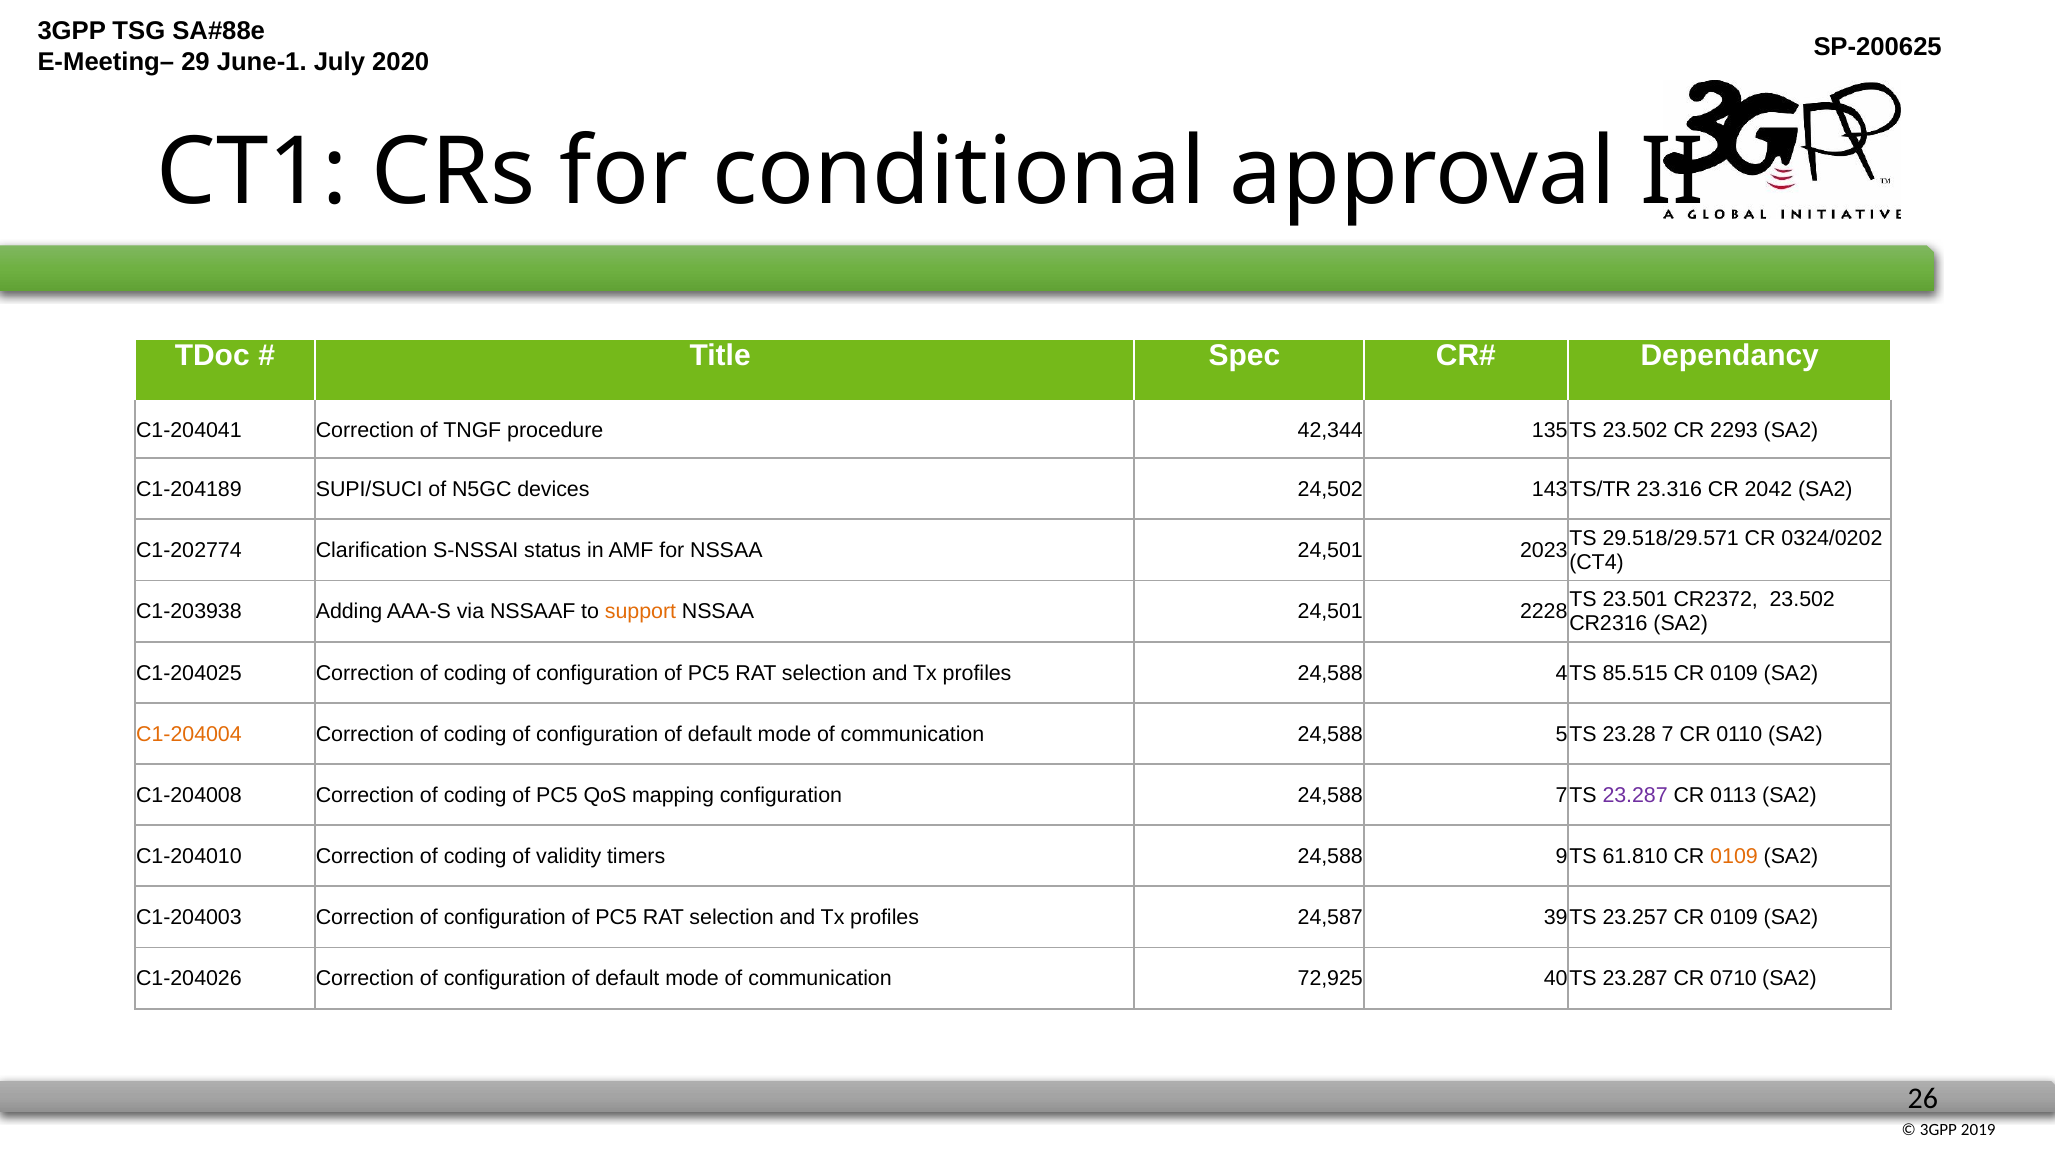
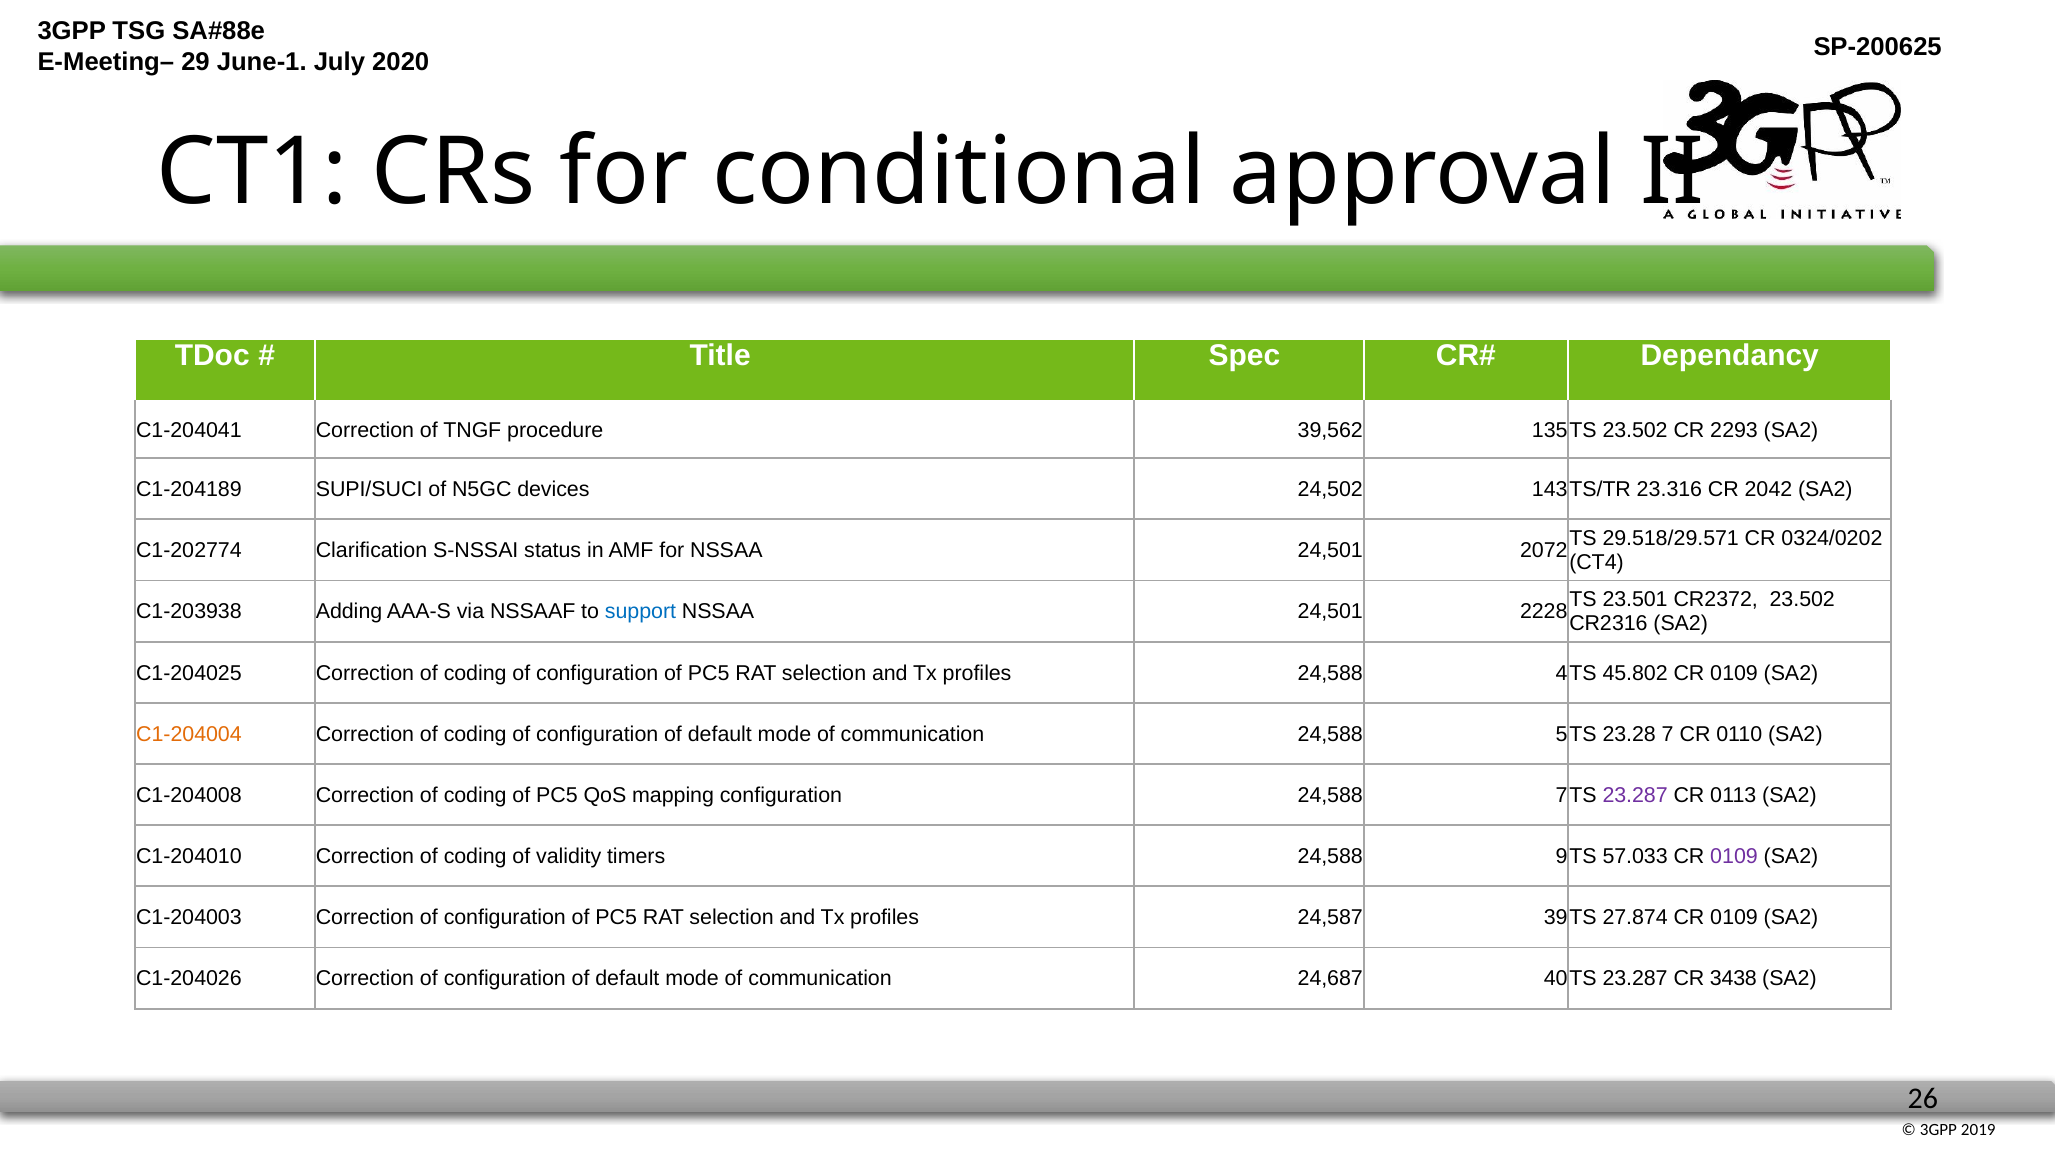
42,344: 42,344 -> 39,562 (1330, 430)
2023: 2023 -> 2072 (1544, 551)
support colour: orange -> blue (641, 612)
85.515: 85.515 -> 45.802 (1635, 673)
61.810: 61.810 -> 57.033 (1635, 856)
0109 colour: orange -> purple (1734, 856)
23.257: 23.257 -> 27.874 (1635, 918)
72,925: 72,925 -> 24,687 (1330, 979)
0710: 0710 -> 3438 (1733, 979)
